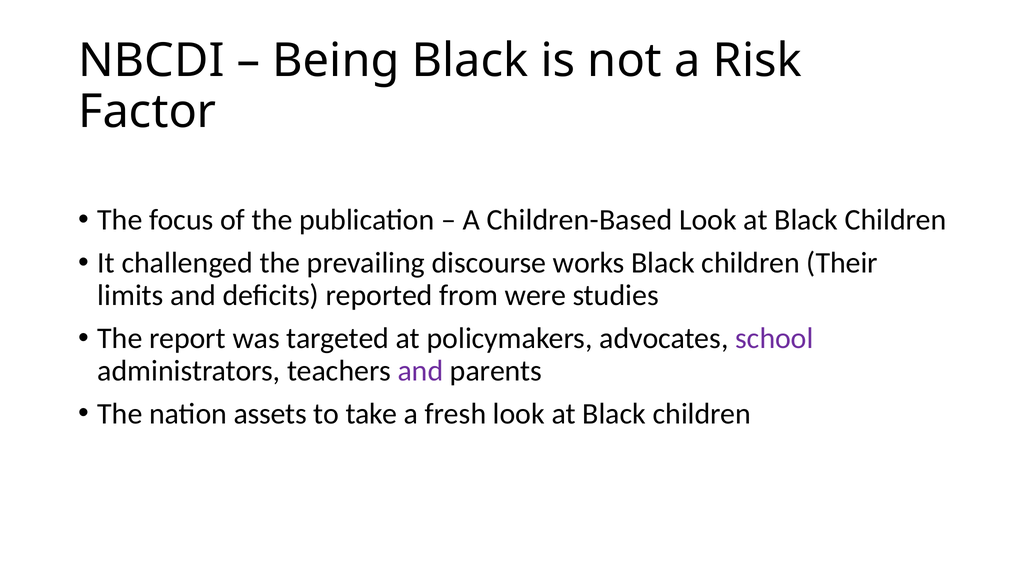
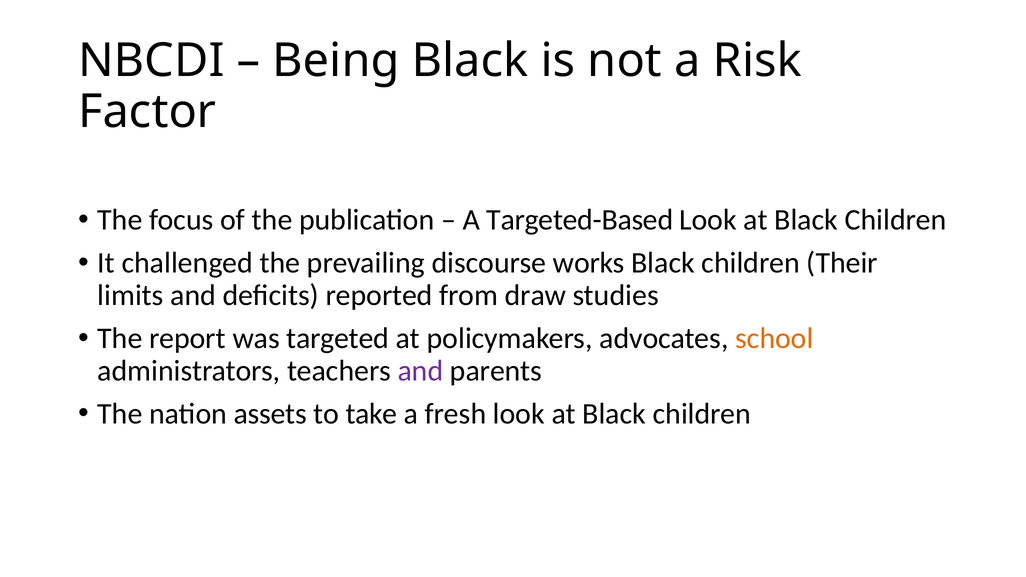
Children-Based: Children-Based -> Targeted-Based (580, 220)
were: were -> draw (535, 295)
school colour: purple -> orange (774, 338)
